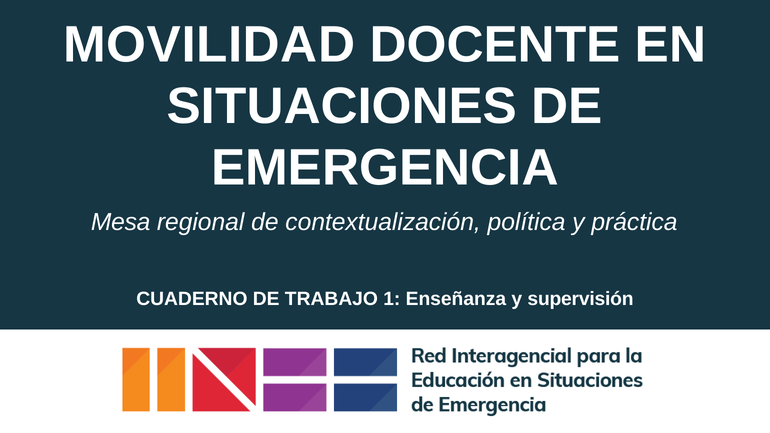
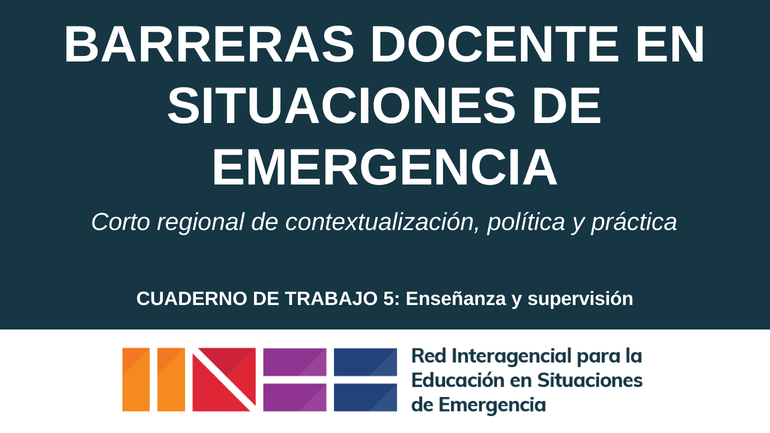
MOVILIDAD: MOVILIDAD -> BARRERAS (209, 45)
Mesa: Mesa -> Corto (121, 222)
1: 1 -> 5 (392, 299)
